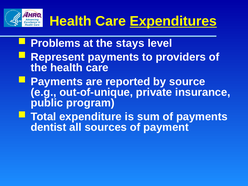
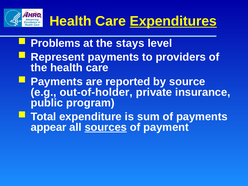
out-of-unique: out-of-unique -> out-of-holder (96, 92)
dentist: dentist -> appear (49, 127)
sources underline: none -> present (106, 127)
